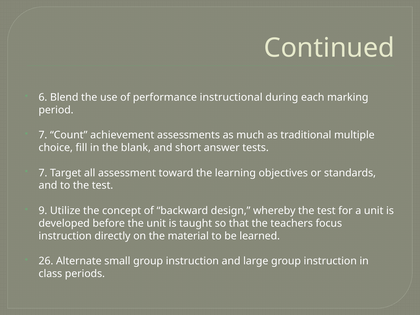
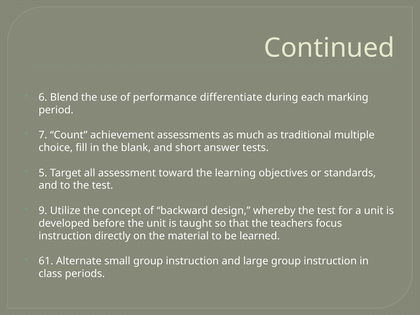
instructional: instructional -> differentiate (231, 97)
7: 7 -> 5 (43, 173)
26: 26 -> 61 (46, 261)
